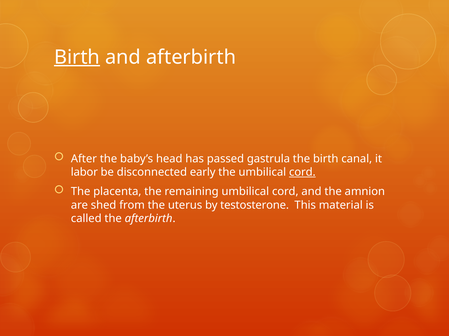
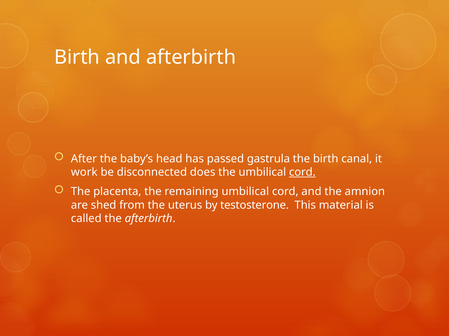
Birth underline: present -> none (77, 57)
labor: labor -> work (84, 173)
early: early -> does (203, 173)
